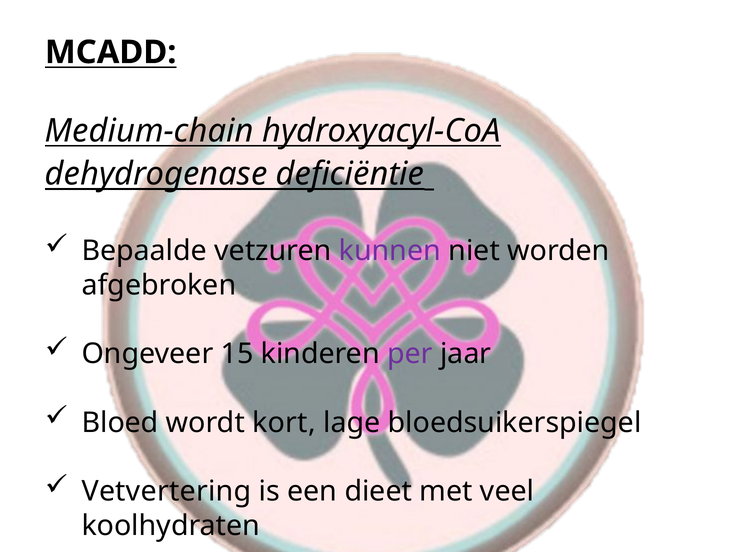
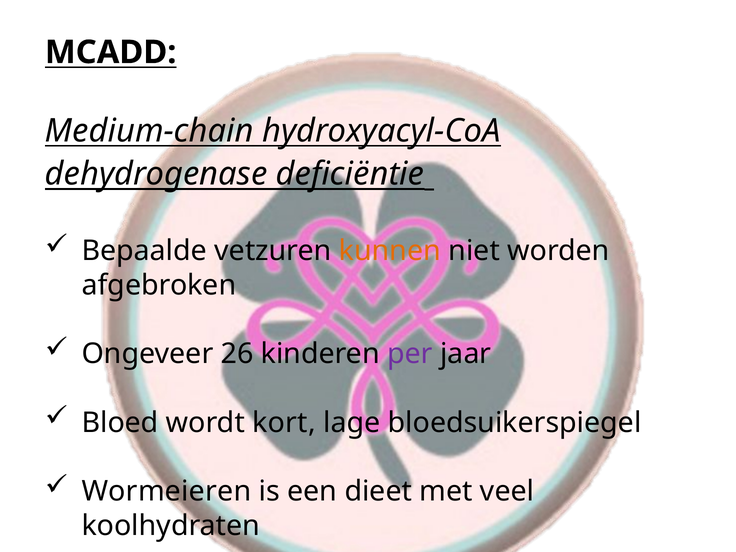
kunnen colour: purple -> orange (390, 251)
15: 15 -> 26 (237, 354)
Vetvertering: Vetvertering -> Wormeieren (166, 491)
